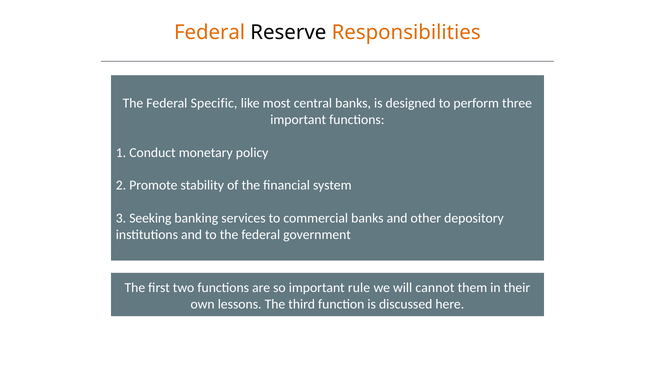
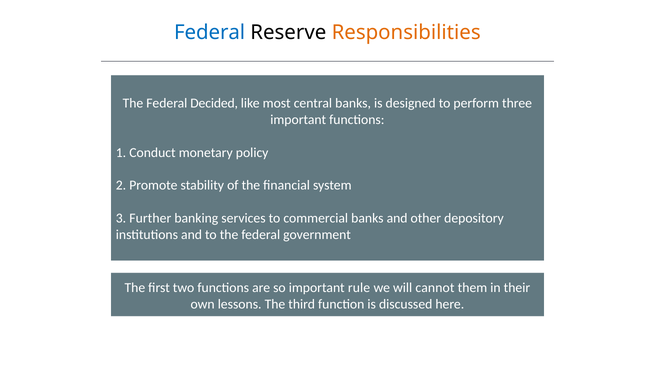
Federal colour: orange -> blue (210, 32)
Specific: Specific -> Decided (214, 103)
Seeking: Seeking -> Further (150, 218)
